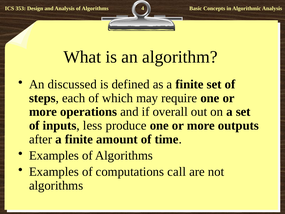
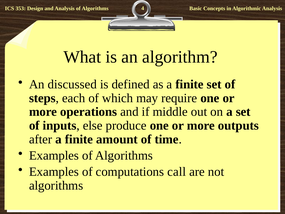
overall: overall -> middle (170, 112)
less: less -> else (93, 125)
